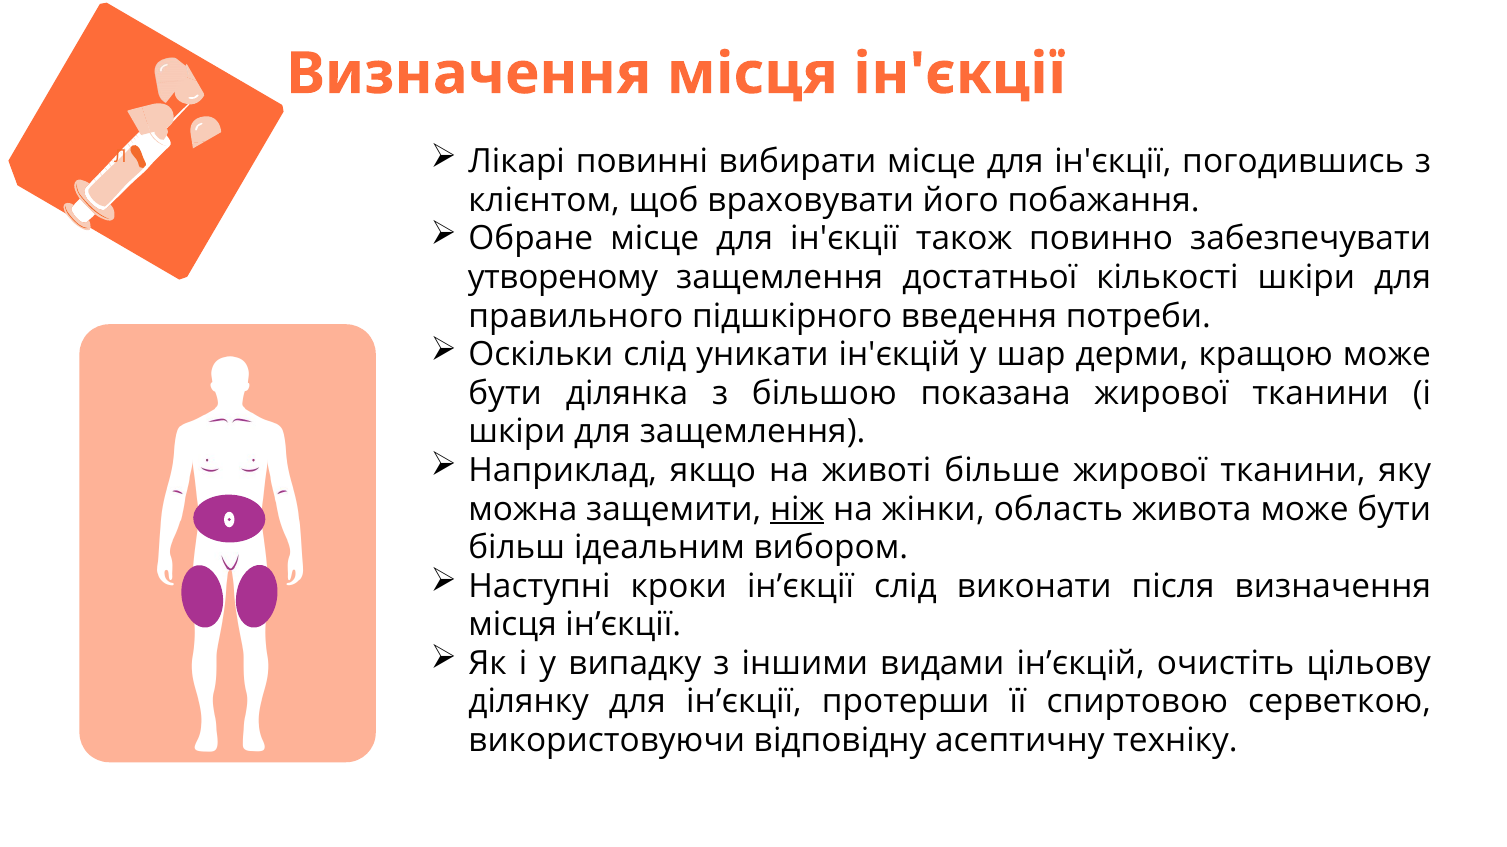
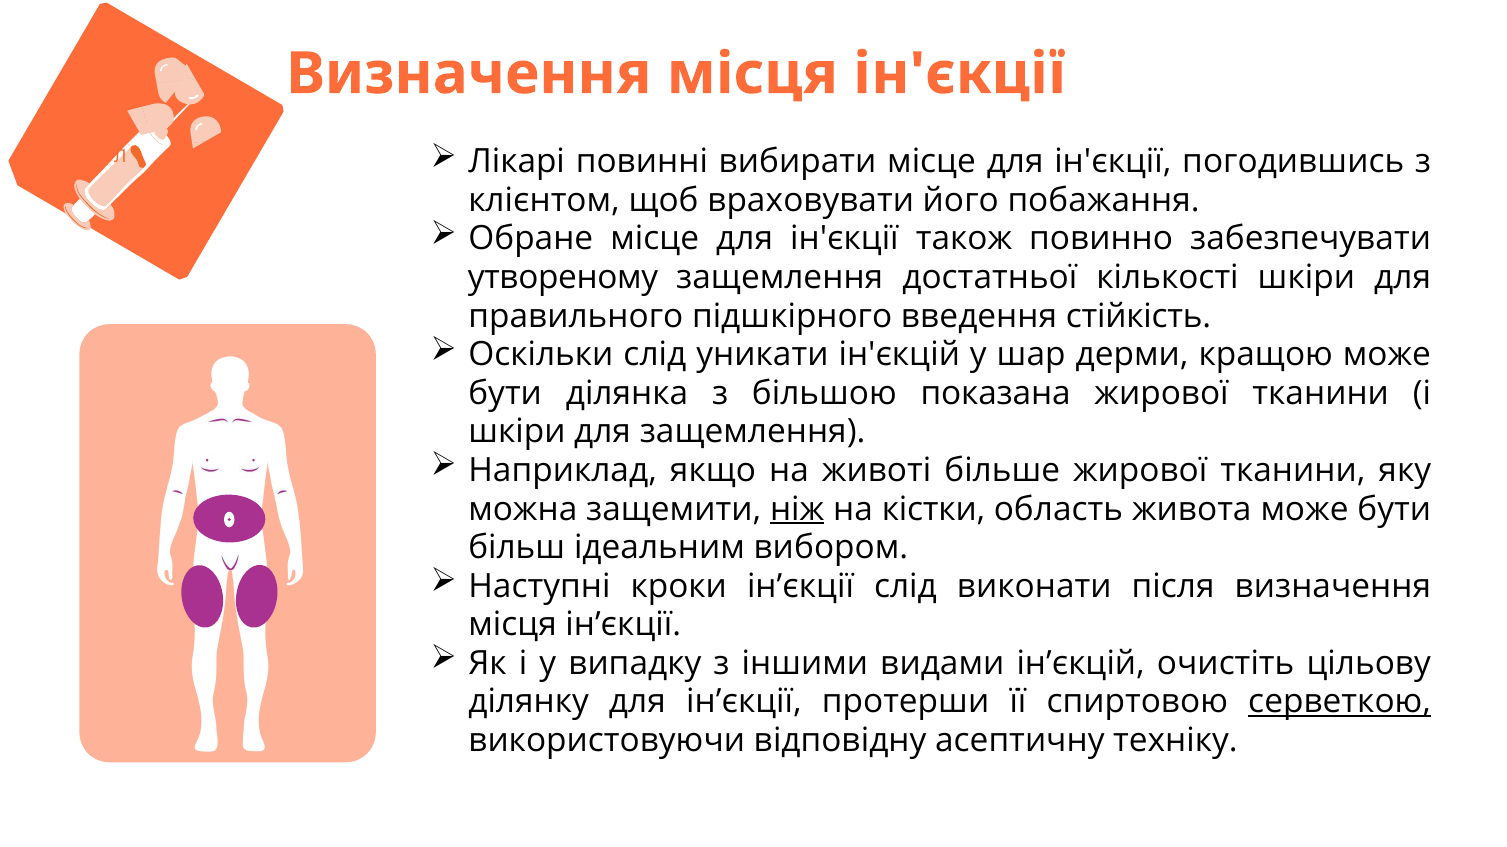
потреби: потреби -> стійкість (1138, 316)
жінки: жінки -> кістки (933, 509)
серветкою underline: none -> present (1340, 703)
